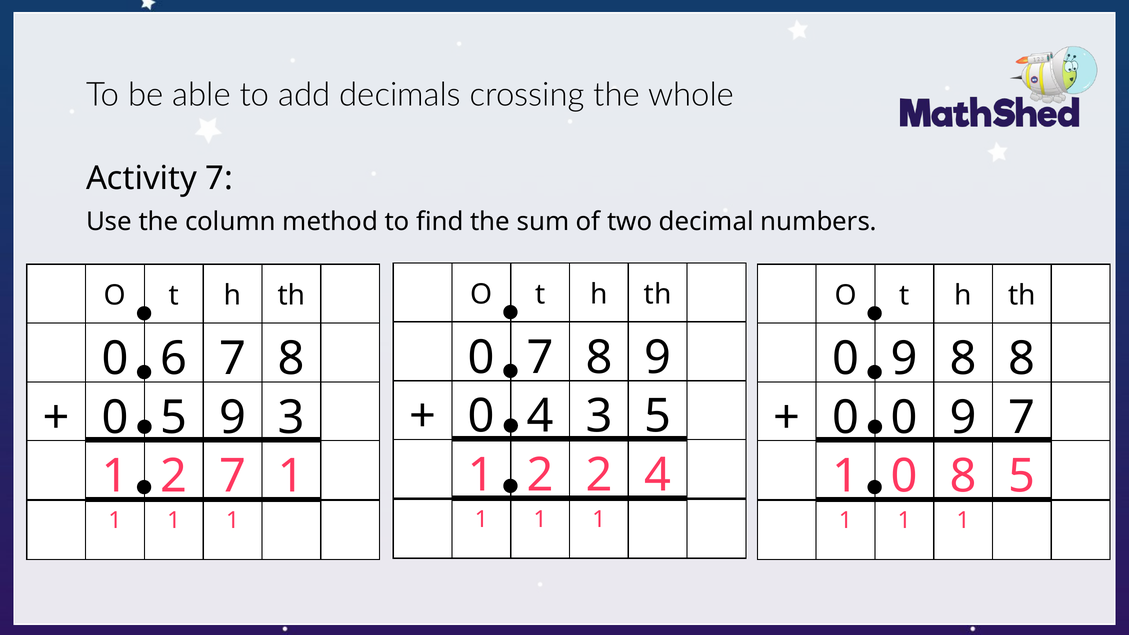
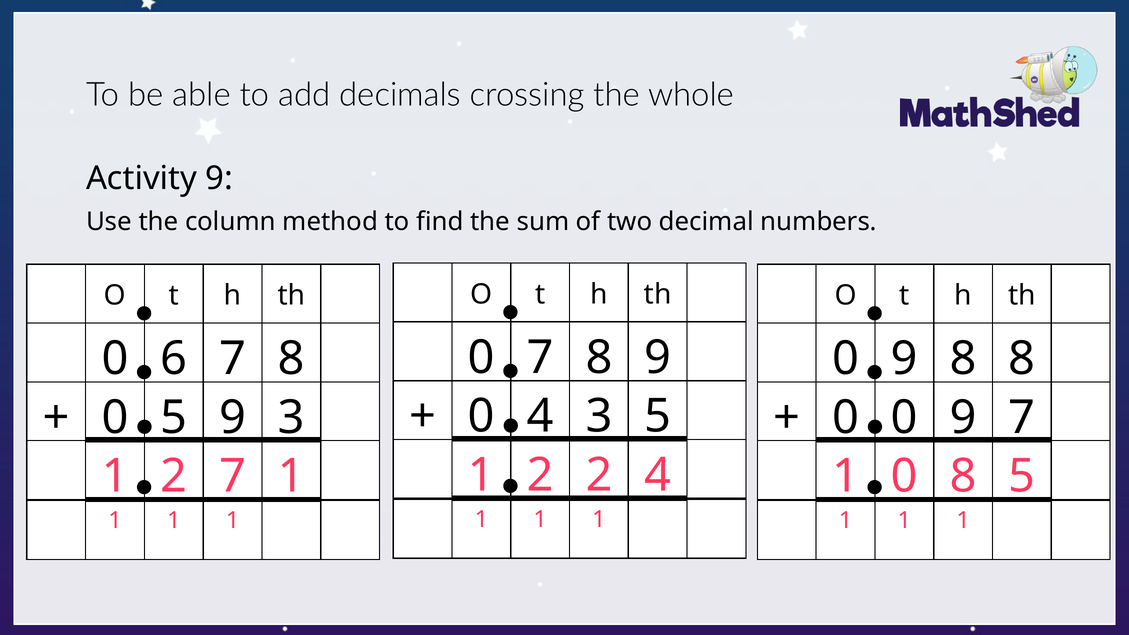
Activity 7: 7 -> 9 (219, 178)
